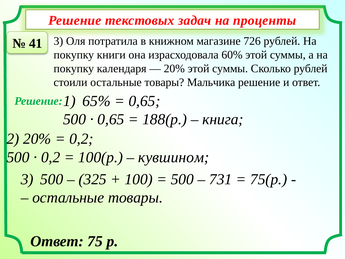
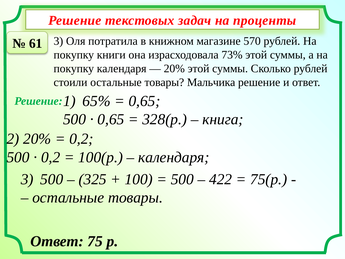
41: 41 -> 61 (36, 43)
726: 726 -> 570 (252, 41)
60%: 60% -> 73% (232, 55)
188(р: 188(р -> 328(р (165, 119)
кувшином: кувшином -> календаря (174, 157)
731: 731 -> 422 (221, 179)
